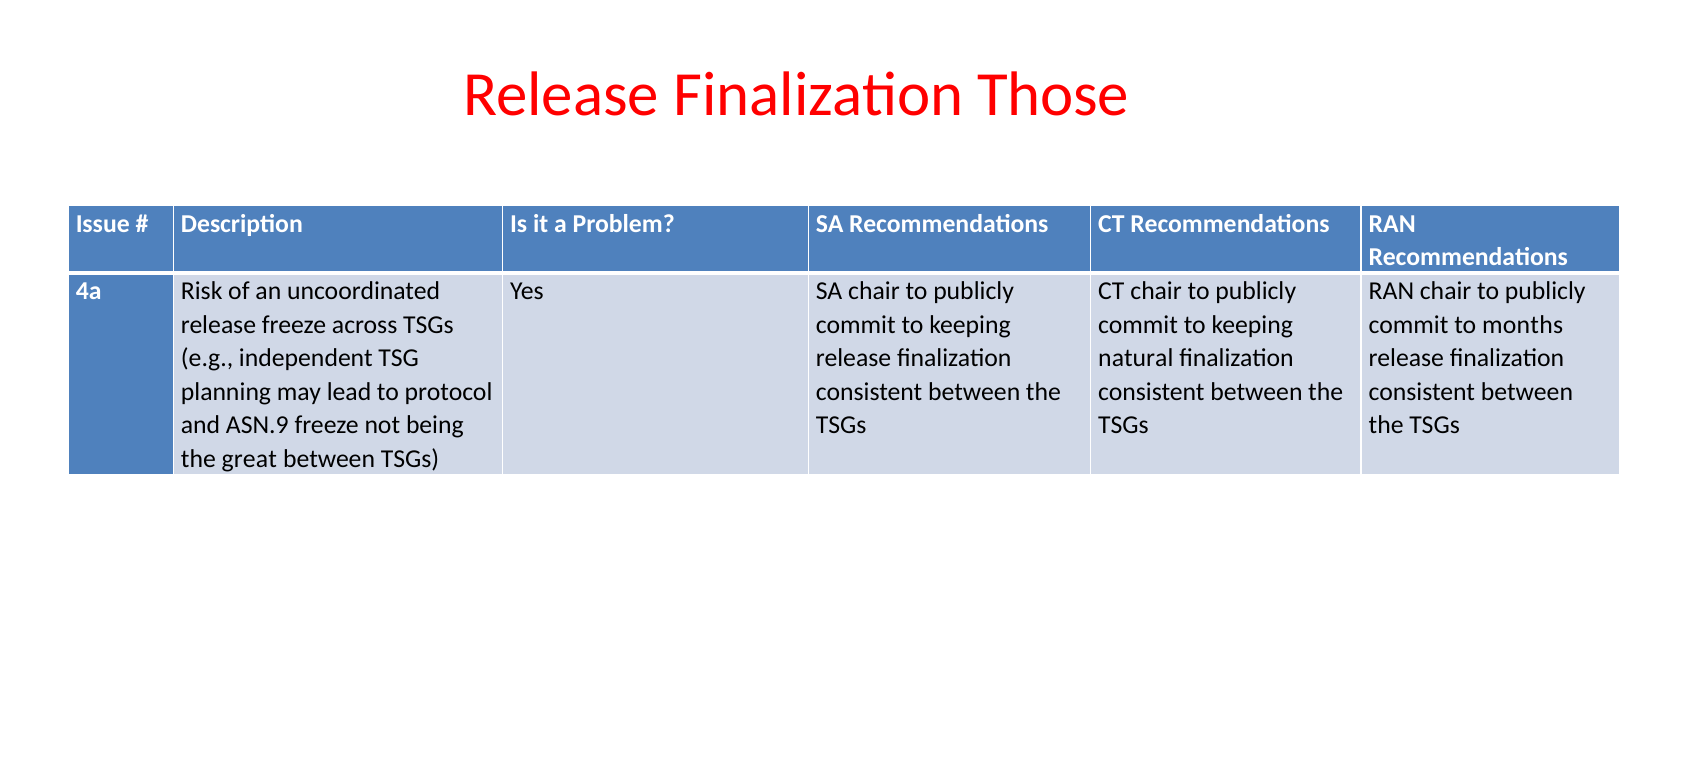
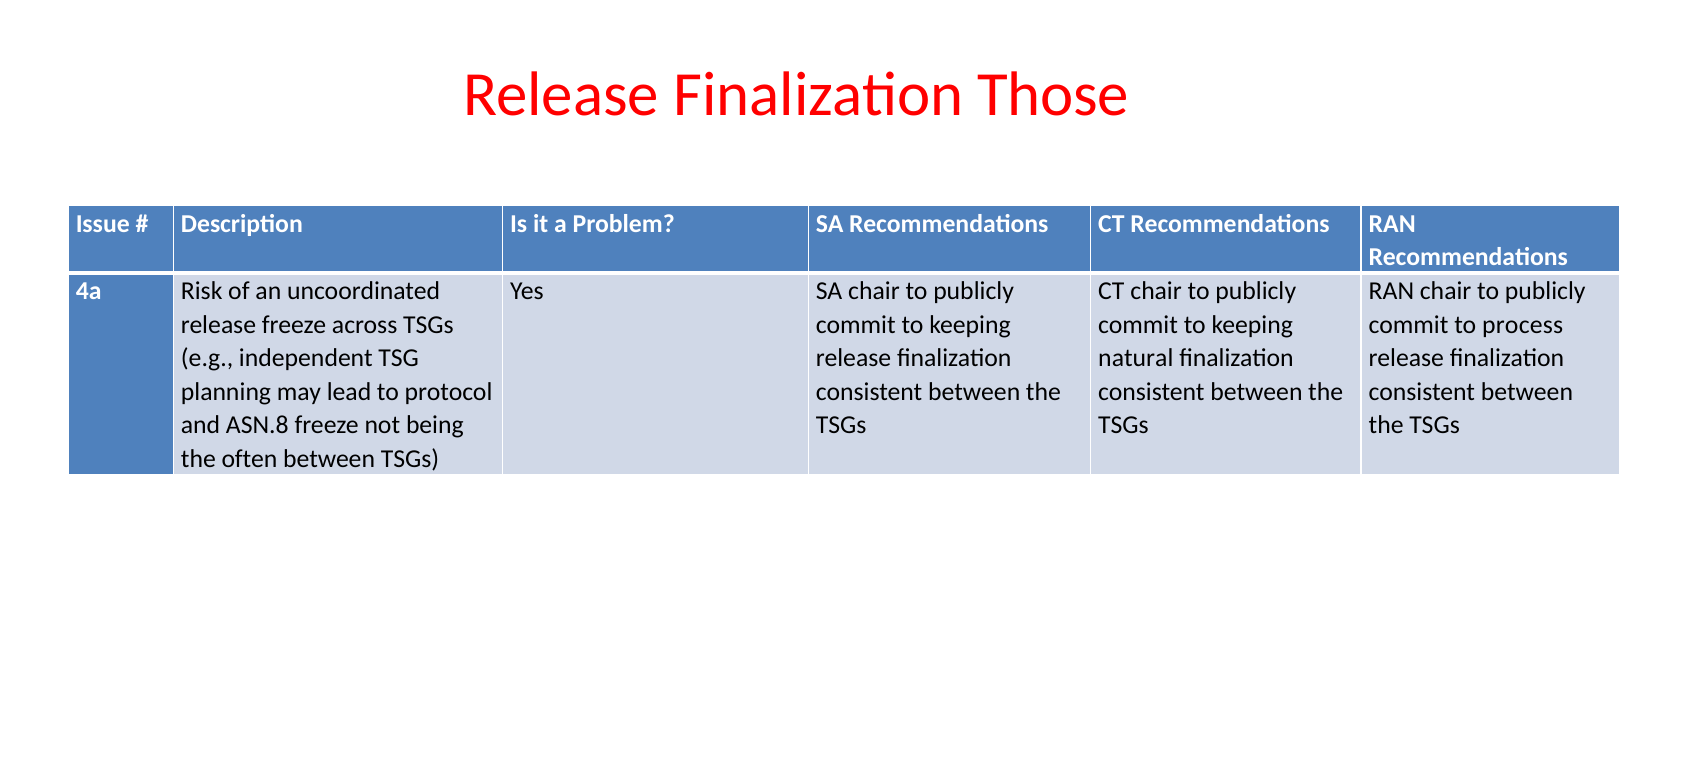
months: months -> process (1523, 325)
ASN.9: ASN.9 -> ASN.8 (257, 425)
great: great -> often (249, 459)
